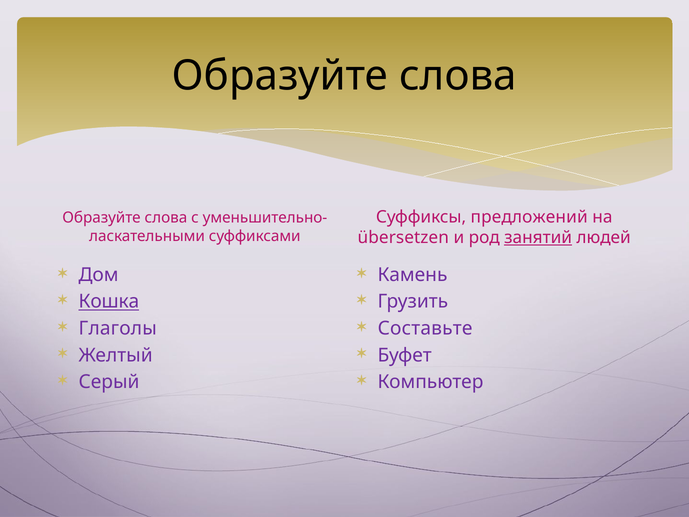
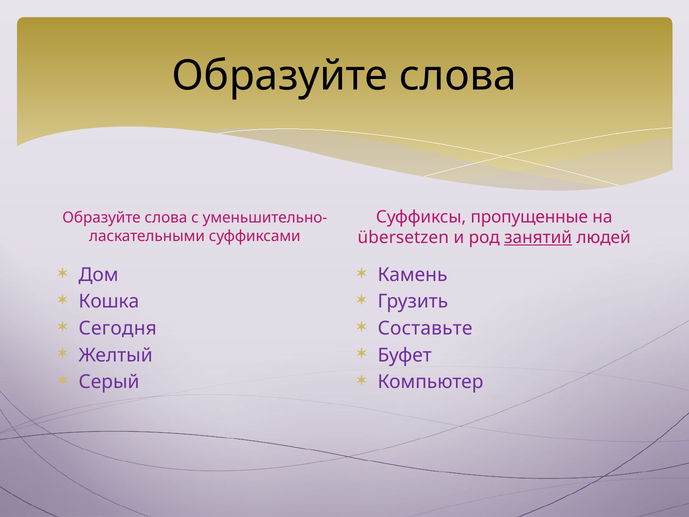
предложений: предложений -> пропущенные (529, 217)
Кошка underline: present -> none (109, 301)
Глаголы: Глаголы -> Сегодня (118, 328)
